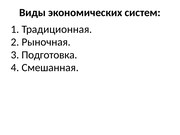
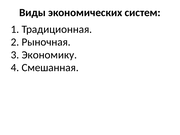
Подготовка: Подготовка -> Экономику (49, 55)
